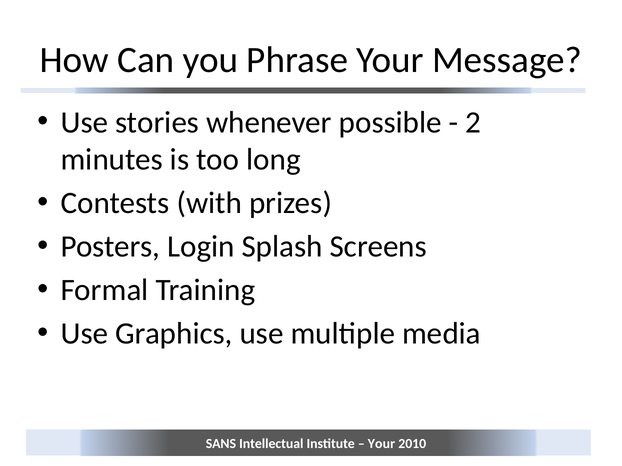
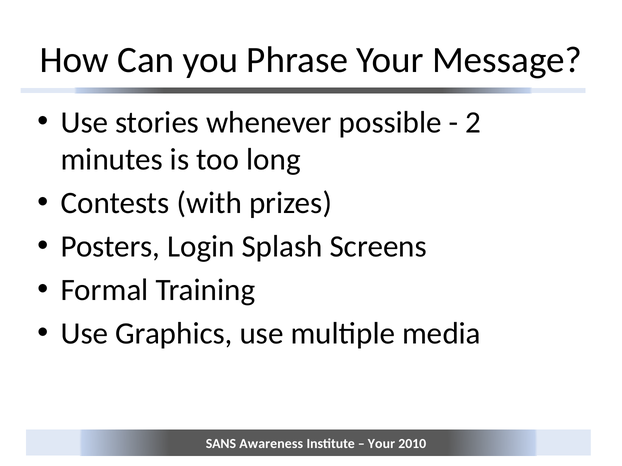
Intellectual: Intellectual -> Awareness (271, 444)
